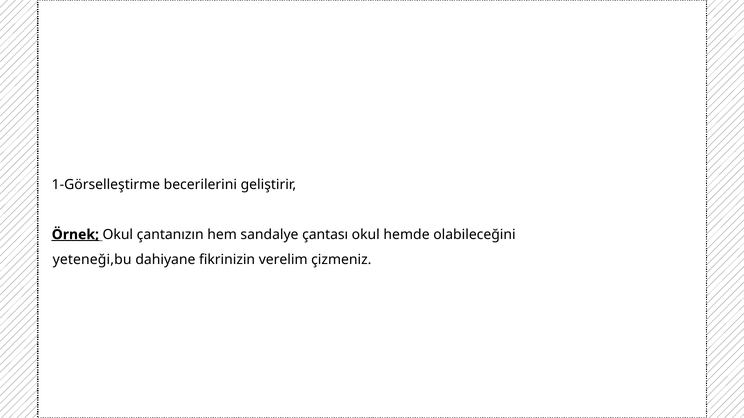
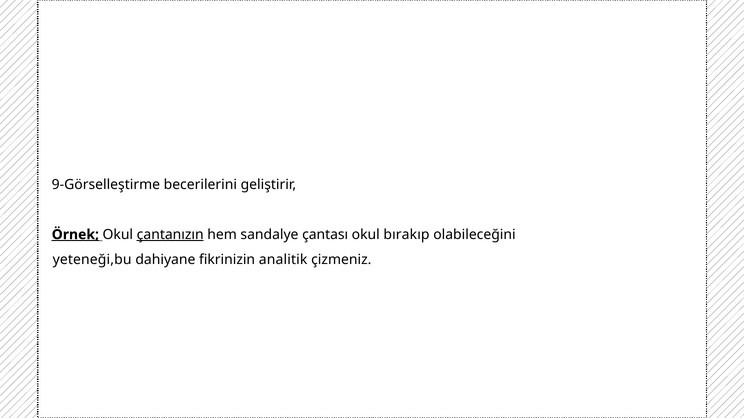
1-Görselleştirme: 1-Görselleştirme -> 9-Görselleştirme (106, 185)
çantanızın underline: none -> present (170, 235)
hemde: hemde -> bırakıp (406, 235)
verelim: verelim -> analitik (283, 260)
